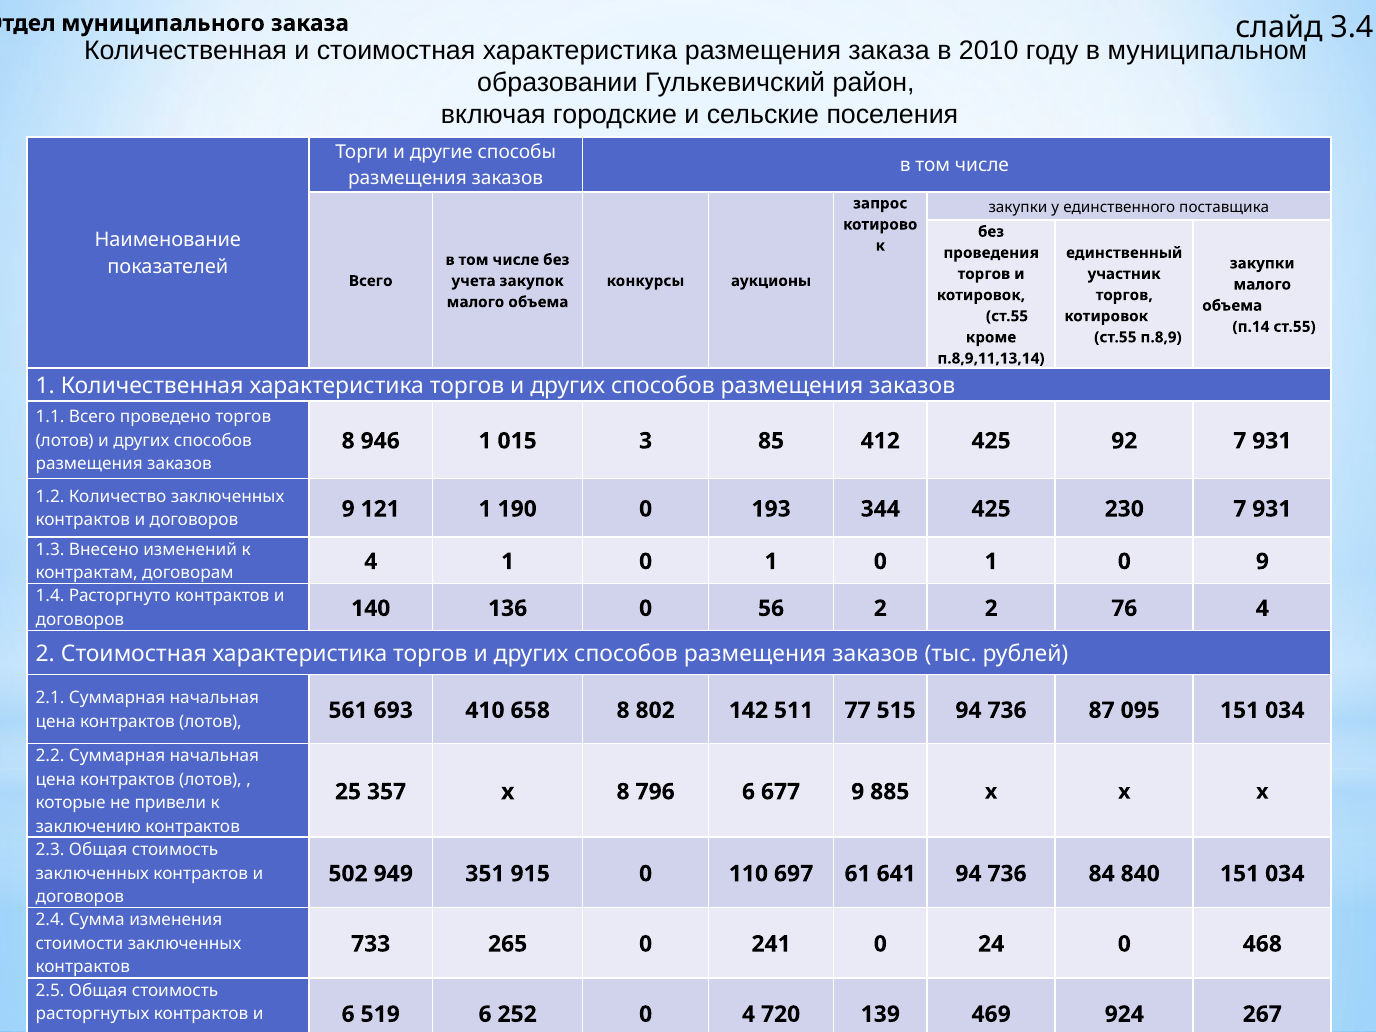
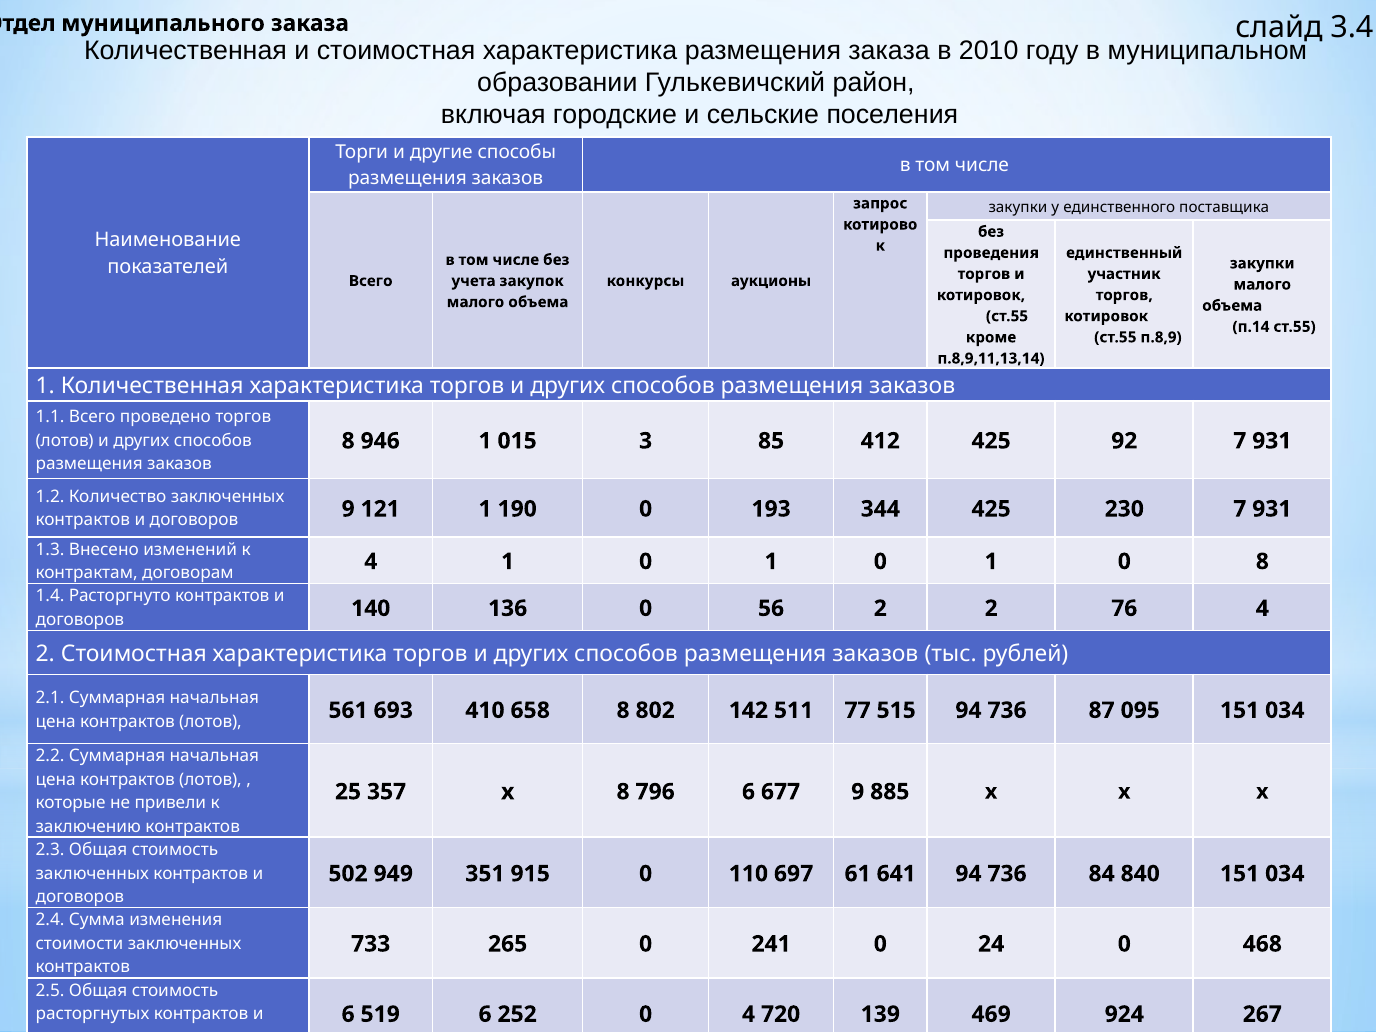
0 9: 9 -> 8 (1262, 562)
